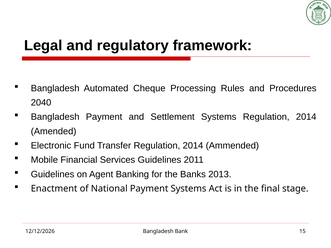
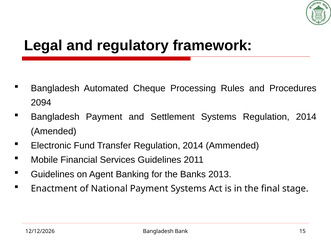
2040: 2040 -> 2094 (41, 103)
